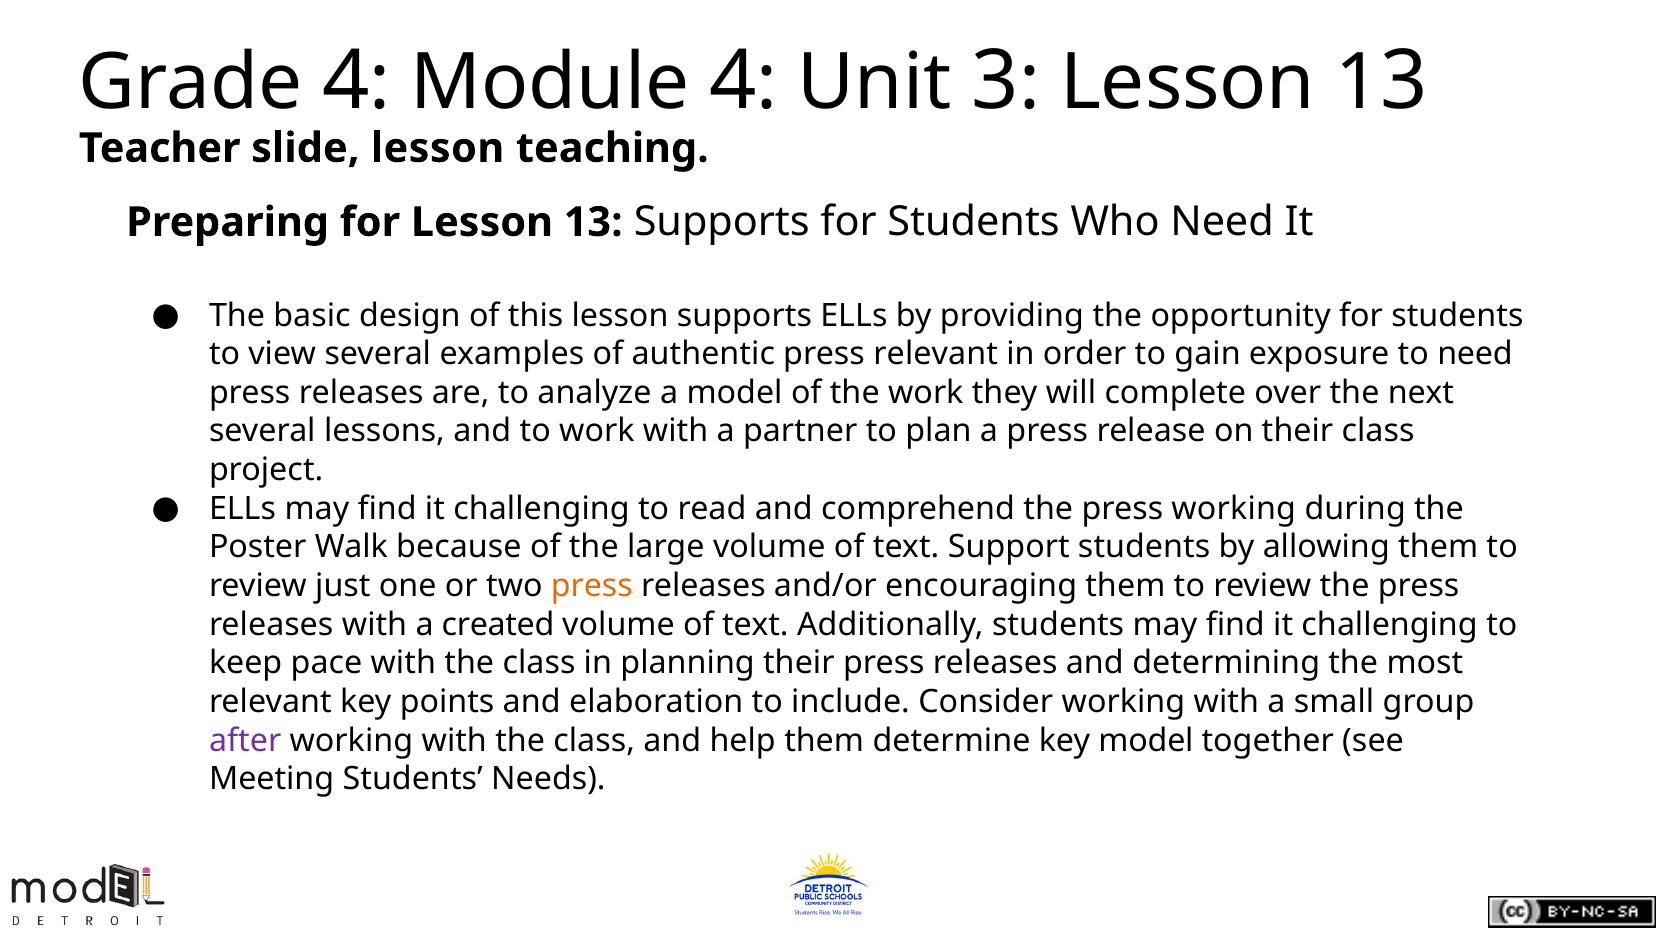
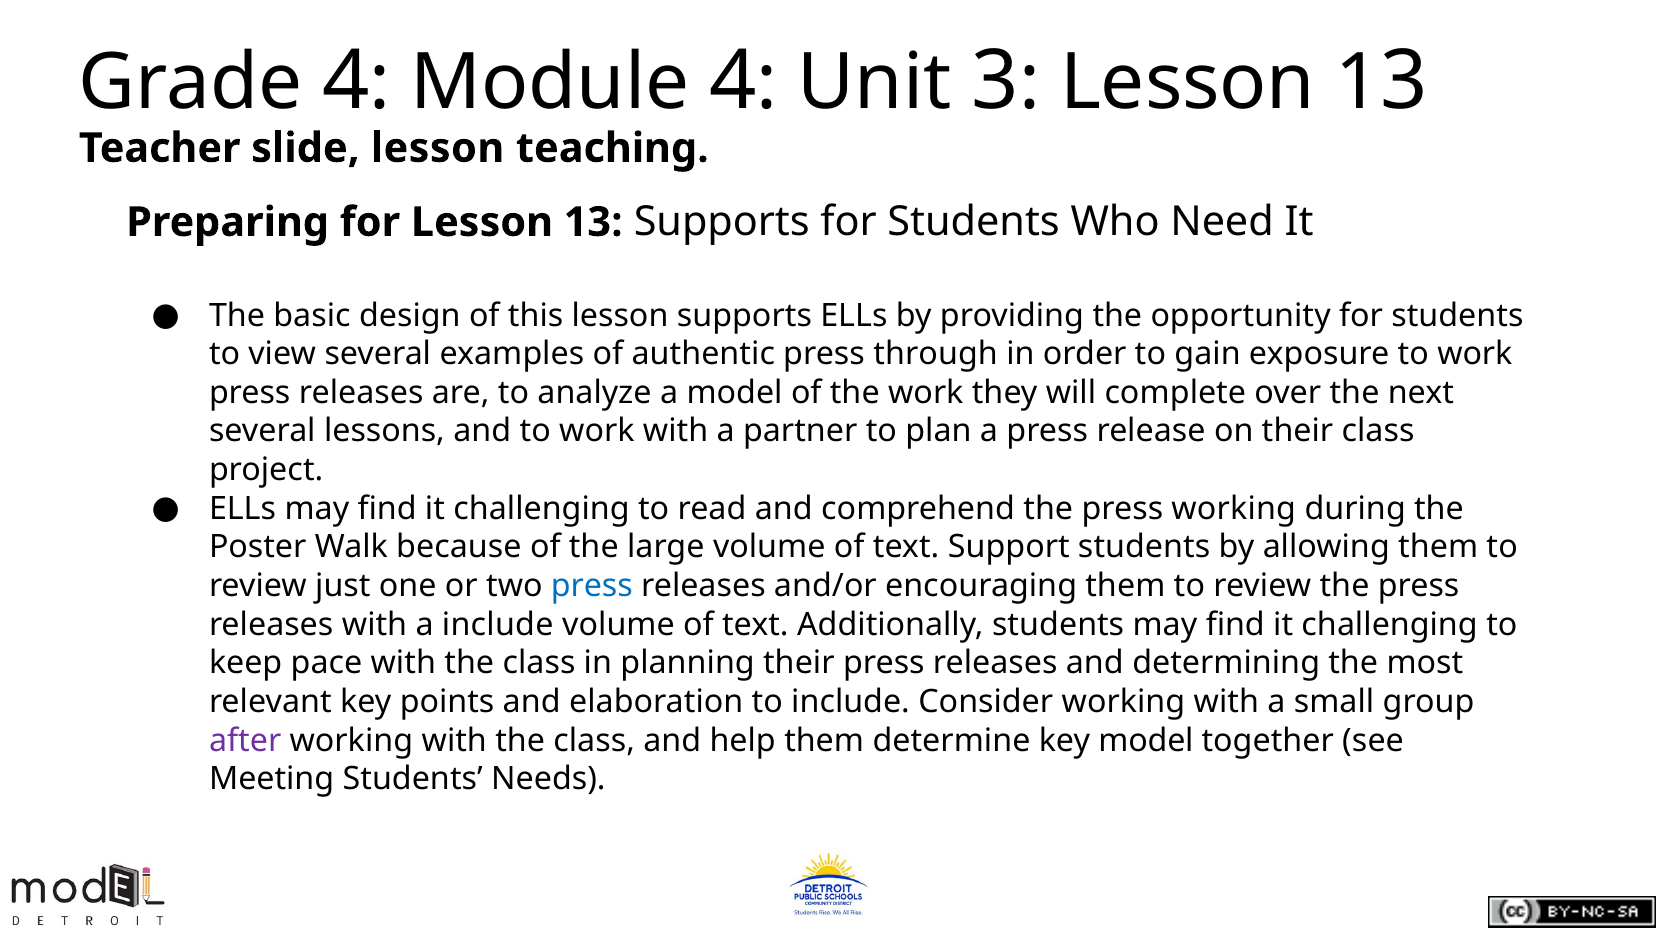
press relevant: relevant -> through (936, 354)
exposure to need: need -> work (1475, 354)
press colour: orange -> blue (592, 586)
a created: created -> include (498, 625)
